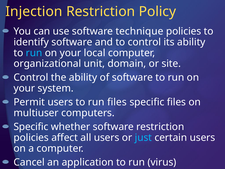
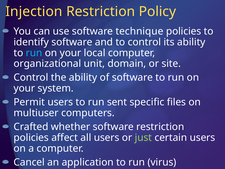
run files: files -> sent (117, 102)
Specific: Specific -> Crafted (31, 127)
just colour: light blue -> light green (143, 137)
